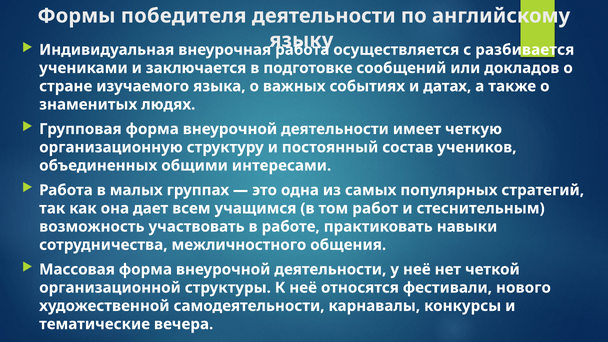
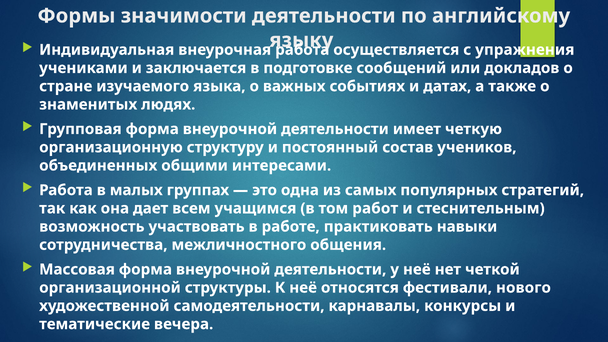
победителя: победителя -> значимости (184, 16)
разбивается: разбивается -> упражнения (525, 50)
